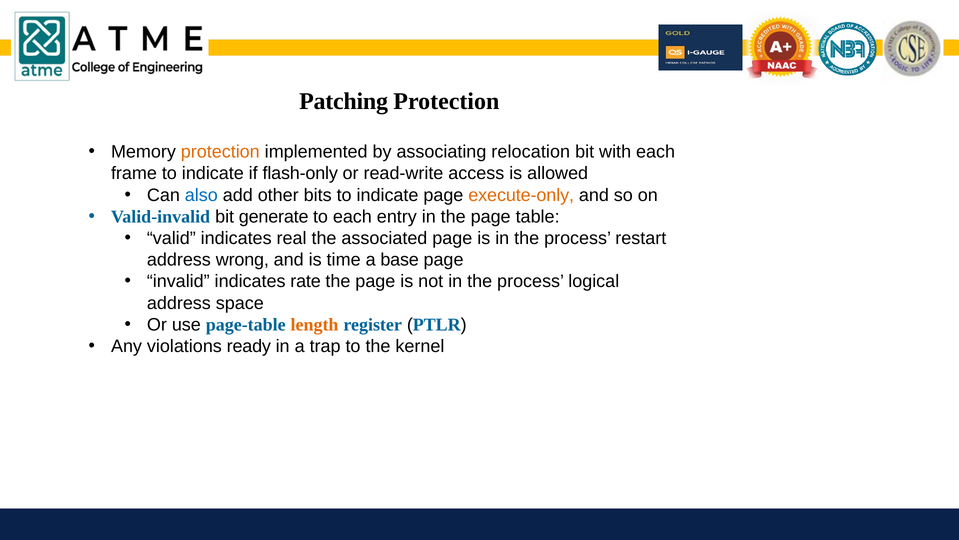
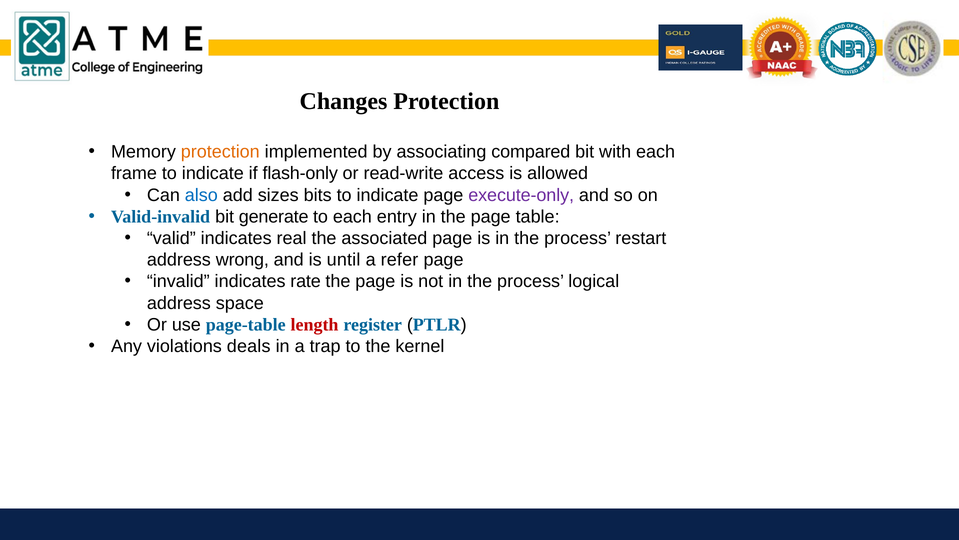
Patching: Patching -> Changes (343, 101)
relocation: relocation -> compared (531, 152)
other: other -> sizes (278, 195)
execute-only colour: orange -> purple (521, 195)
time: time -> until (344, 260)
base: base -> refer (399, 260)
length colour: orange -> red (315, 324)
ready: ready -> deals (249, 346)
